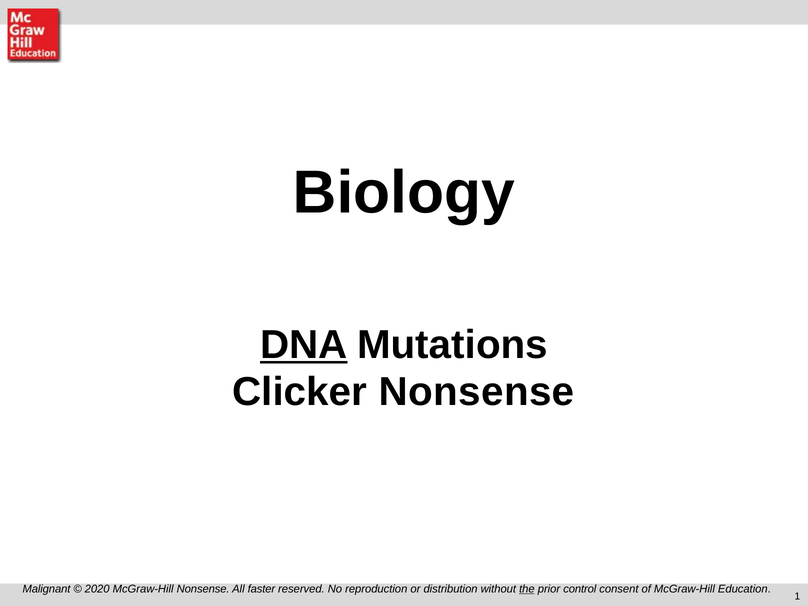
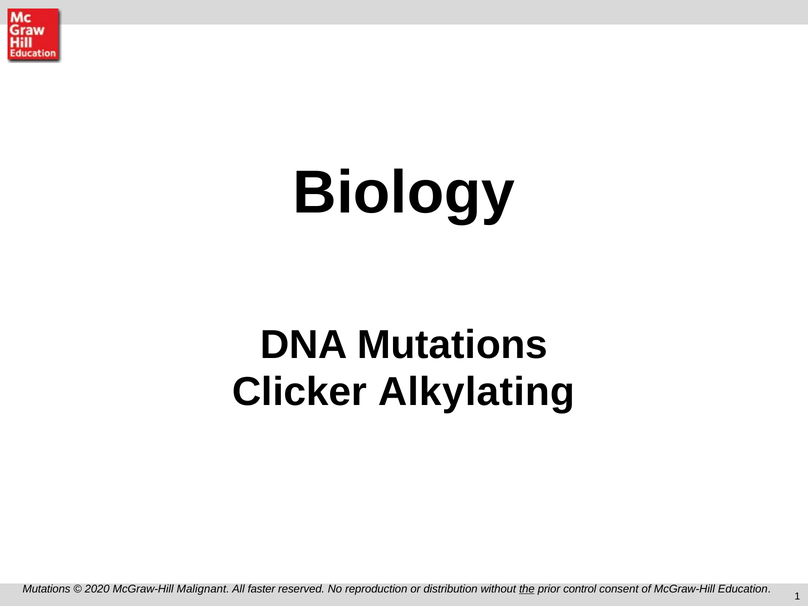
DNA underline: present -> none (304, 345)
Clicker Nonsense: Nonsense -> Alkylating (477, 392)
Malignant: Malignant -> Mutations (46, 589)
McGraw-Hill Nonsense: Nonsense -> Malignant (203, 589)
